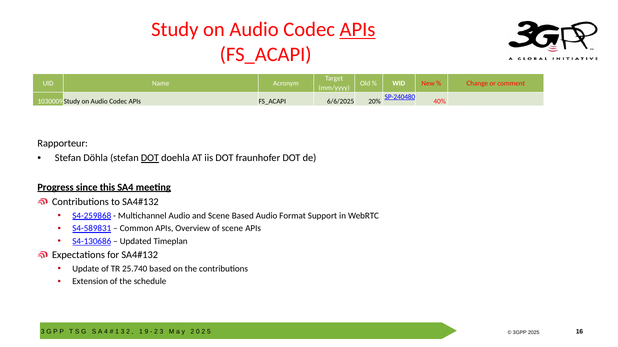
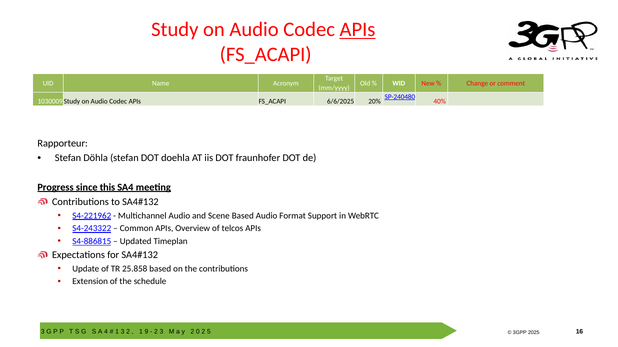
DOT underline: present -> none (150, 158)
S4-259868: S4-259868 -> S4-221962 (92, 216)
S4-589831: S4-589831 -> S4-243322 (92, 229)
of scene: scene -> telcos (232, 229)
S4-130686: S4-130686 -> S4-886815 (92, 242)
25.740: 25.740 -> 25.858 (135, 269)
